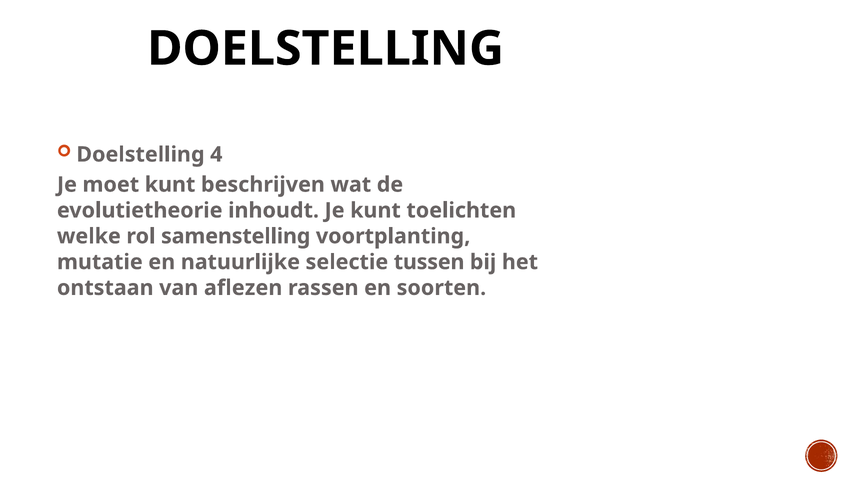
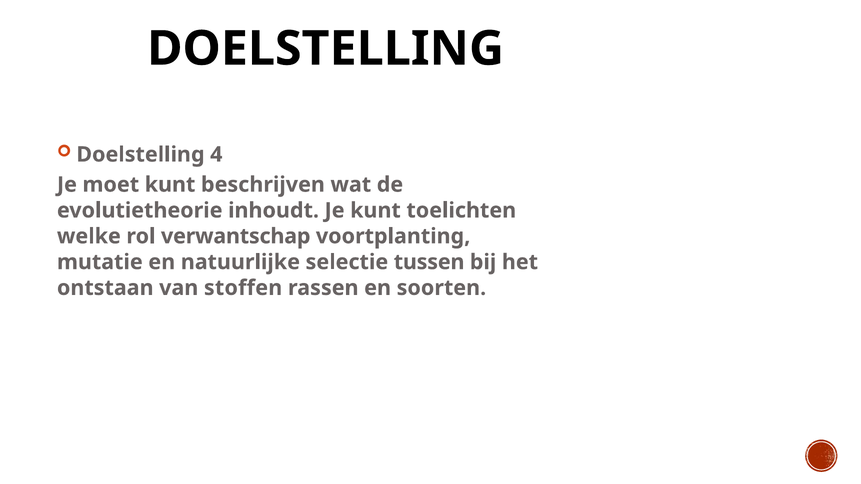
samenstelling: samenstelling -> verwantschap (236, 236)
aflezen: aflezen -> stoffen (243, 288)
